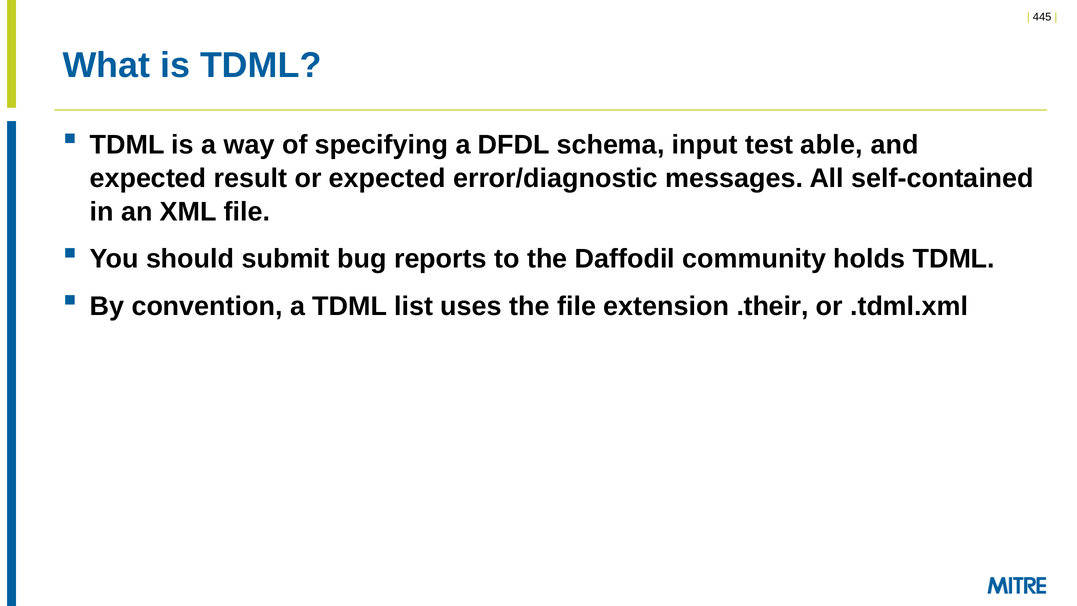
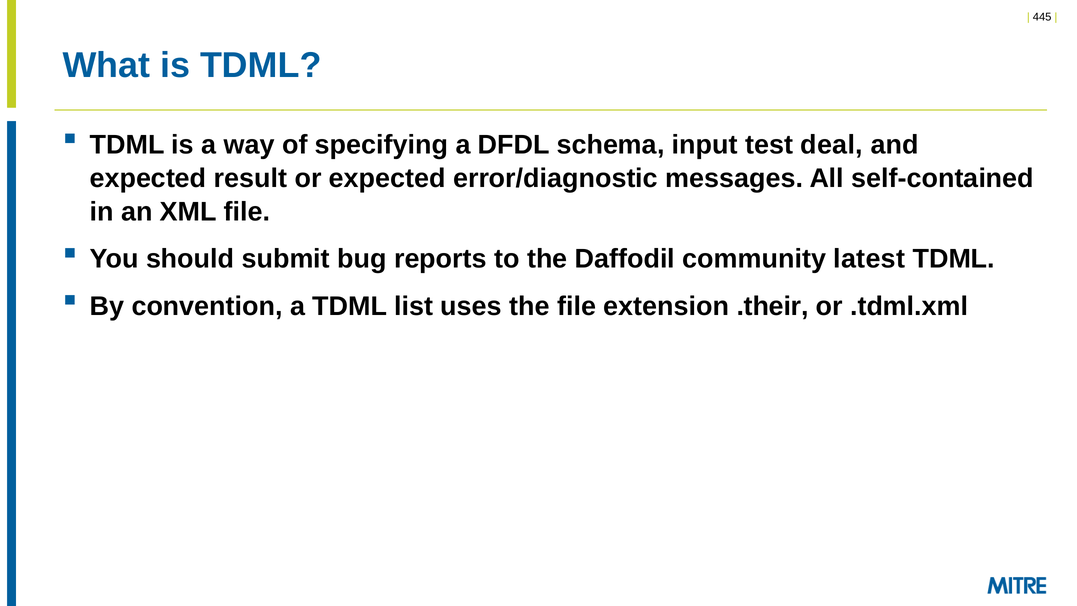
able: able -> deal (832, 145)
holds: holds -> latest (869, 259)
